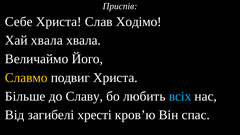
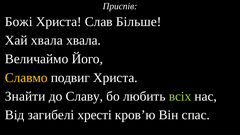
Себе: Себе -> Божі (19, 22)
Ходімо: Ходімо -> Більше (139, 22)
Більше: Більше -> Знайти (25, 96)
всіх colour: light blue -> light green (180, 96)
